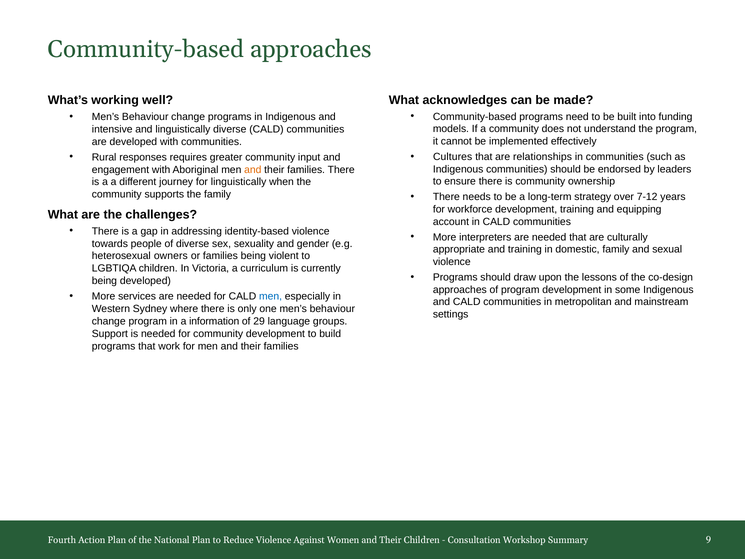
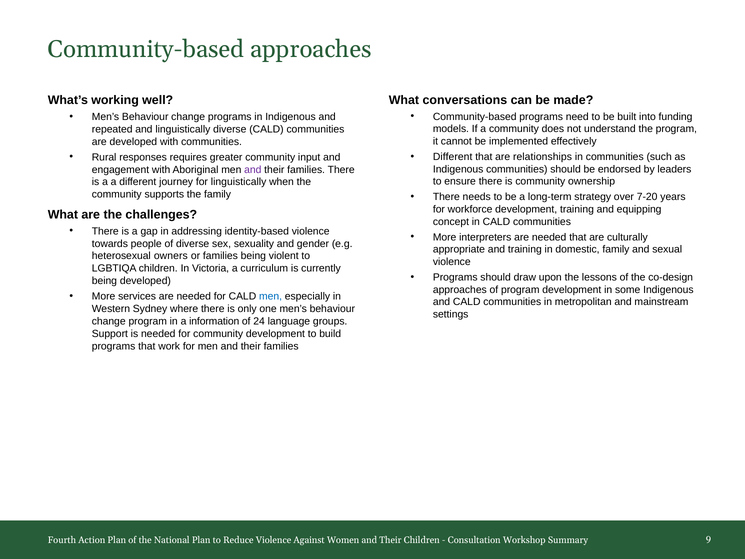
acknowledges: acknowledges -> conversations (465, 100)
intensive: intensive -> repeated (112, 129)
Cultures: Cultures -> Different (453, 157)
and colour: orange -> purple (253, 170)
7-12: 7-12 -> 7-20 (647, 197)
account: account -> concept (451, 222)
29: 29 -> 24 (259, 321)
